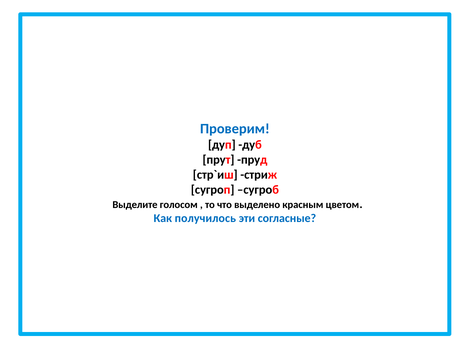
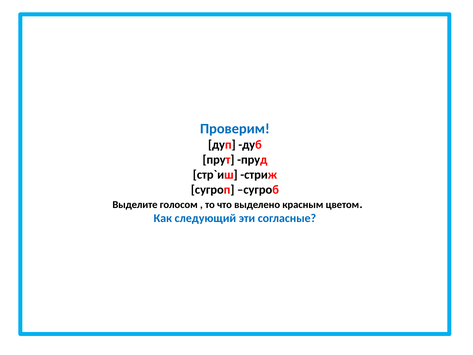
получилось: получилось -> следующий (205, 218)
